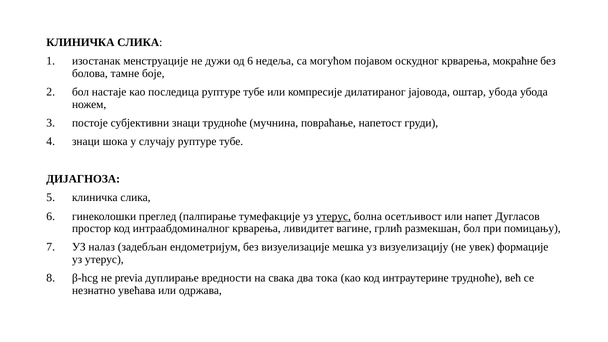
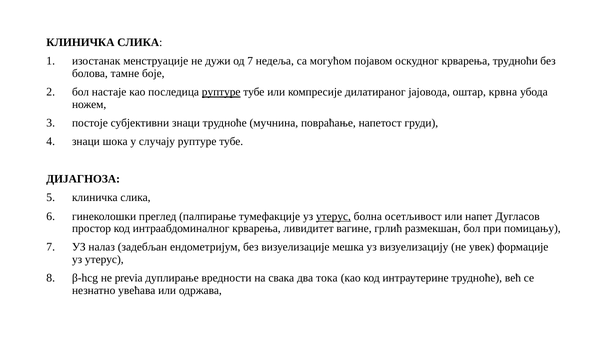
од 6: 6 -> 7 (250, 61)
мокраћне: мокраћне -> трудноћи (515, 61)
руптуре underline: none -> present (221, 92)
оштар убода: убода -> крвна (503, 92)
